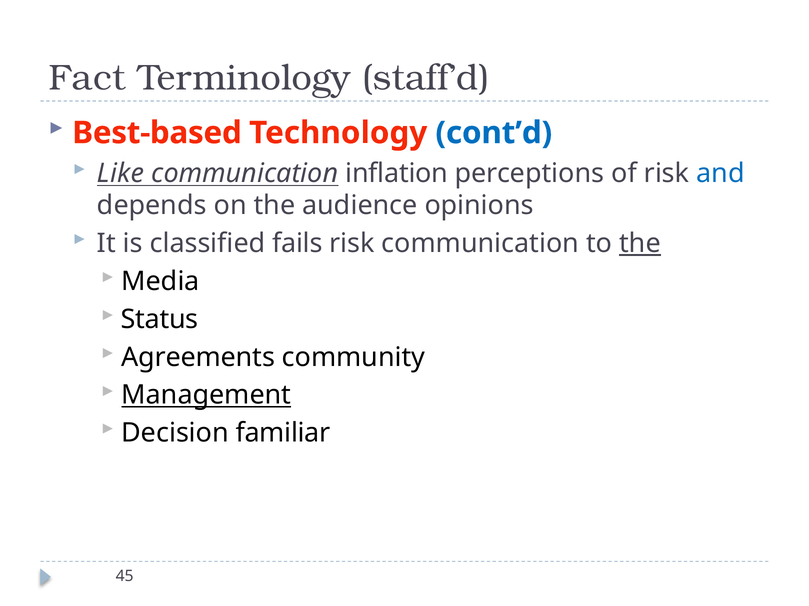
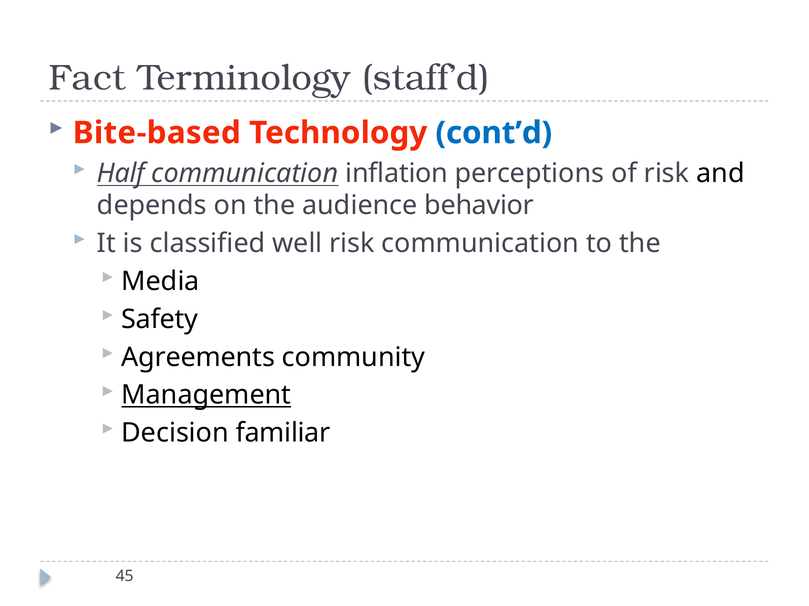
Best-based: Best-based -> Bite-based (157, 133)
Like: Like -> Half (121, 173)
and colour: blue -> black (721, 173)
opinions: opinions -> behavior (479, 206)
fails: fails -> well (297, 244)
the underline: present -> none (640, 244)
Status: Status -> Safety (160, 320)
